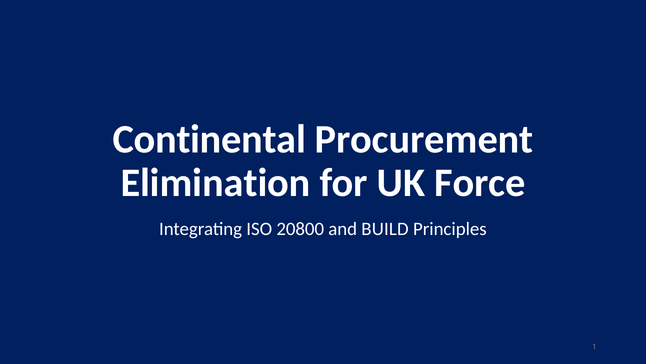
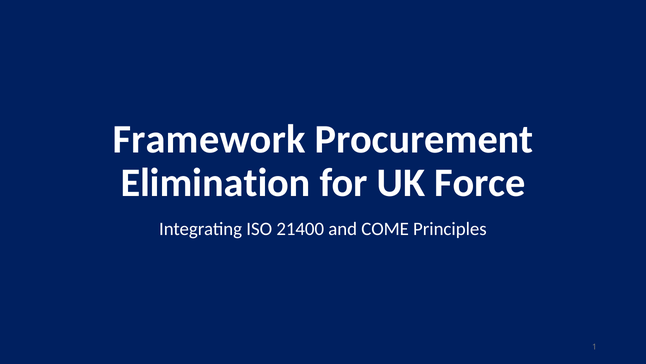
Continental: Continental -> Framework (209, 139)
20800: 20800 -> 21400 (300, 229)
BUILD: BUILD -> COME (385, 229)
